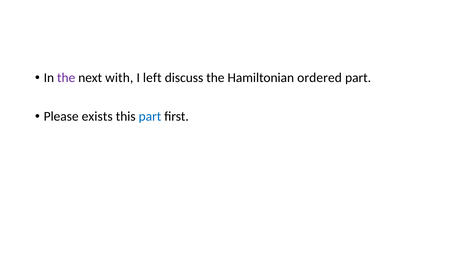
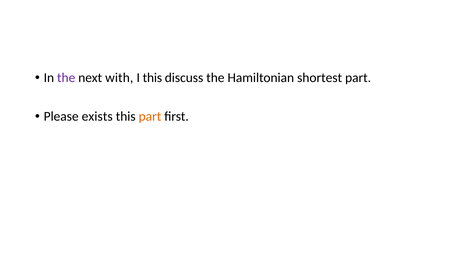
I left: left -> this (152, 78)
ordered: ordered -> shortest (320, 78)
part colour: blue -> orange (150, 116)
